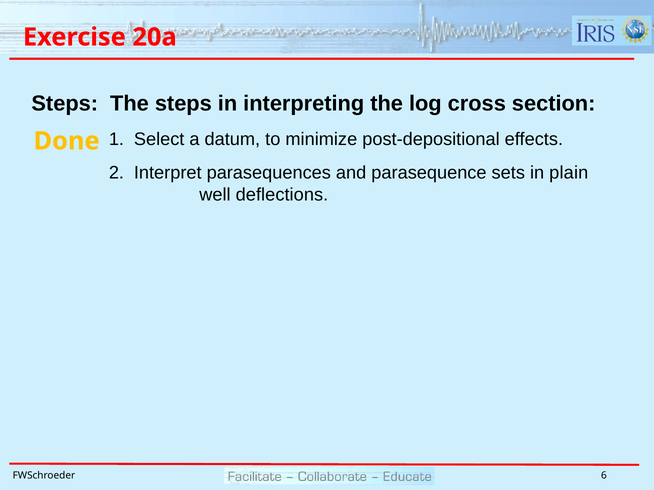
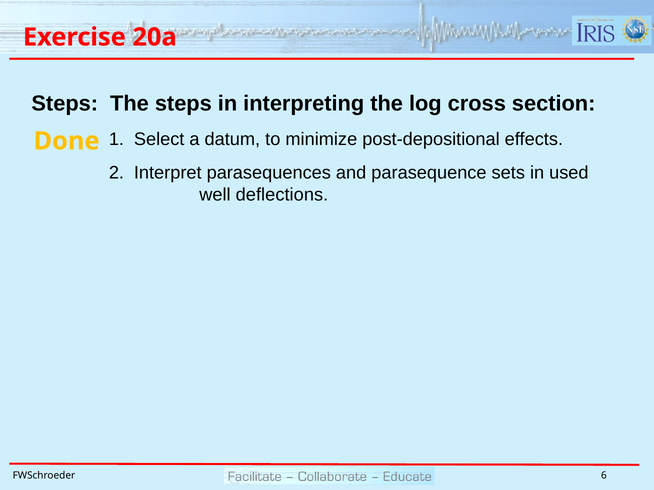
plain: plain -> used (569, 173)
